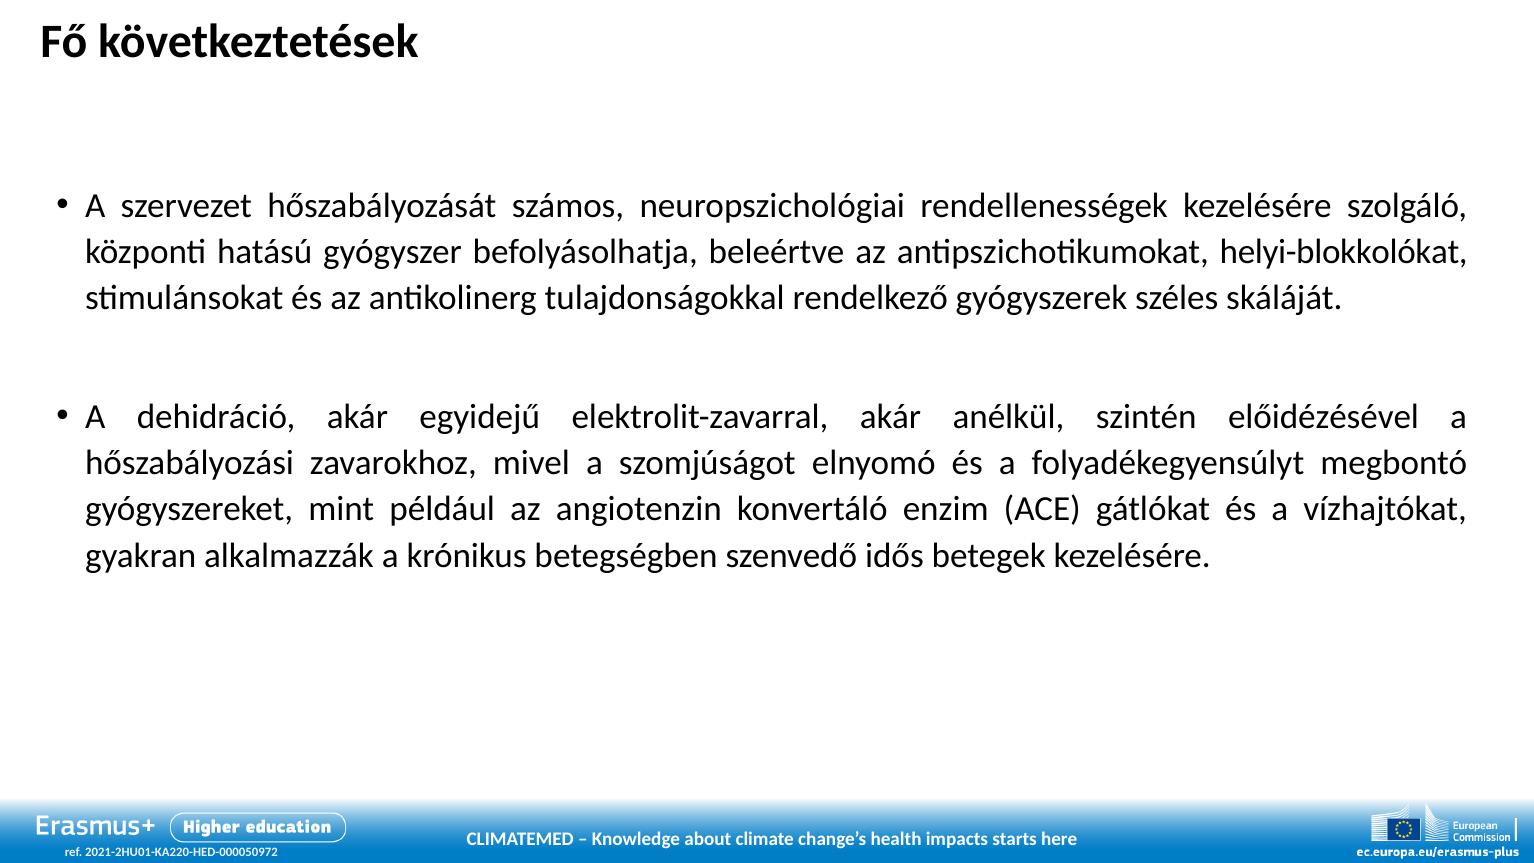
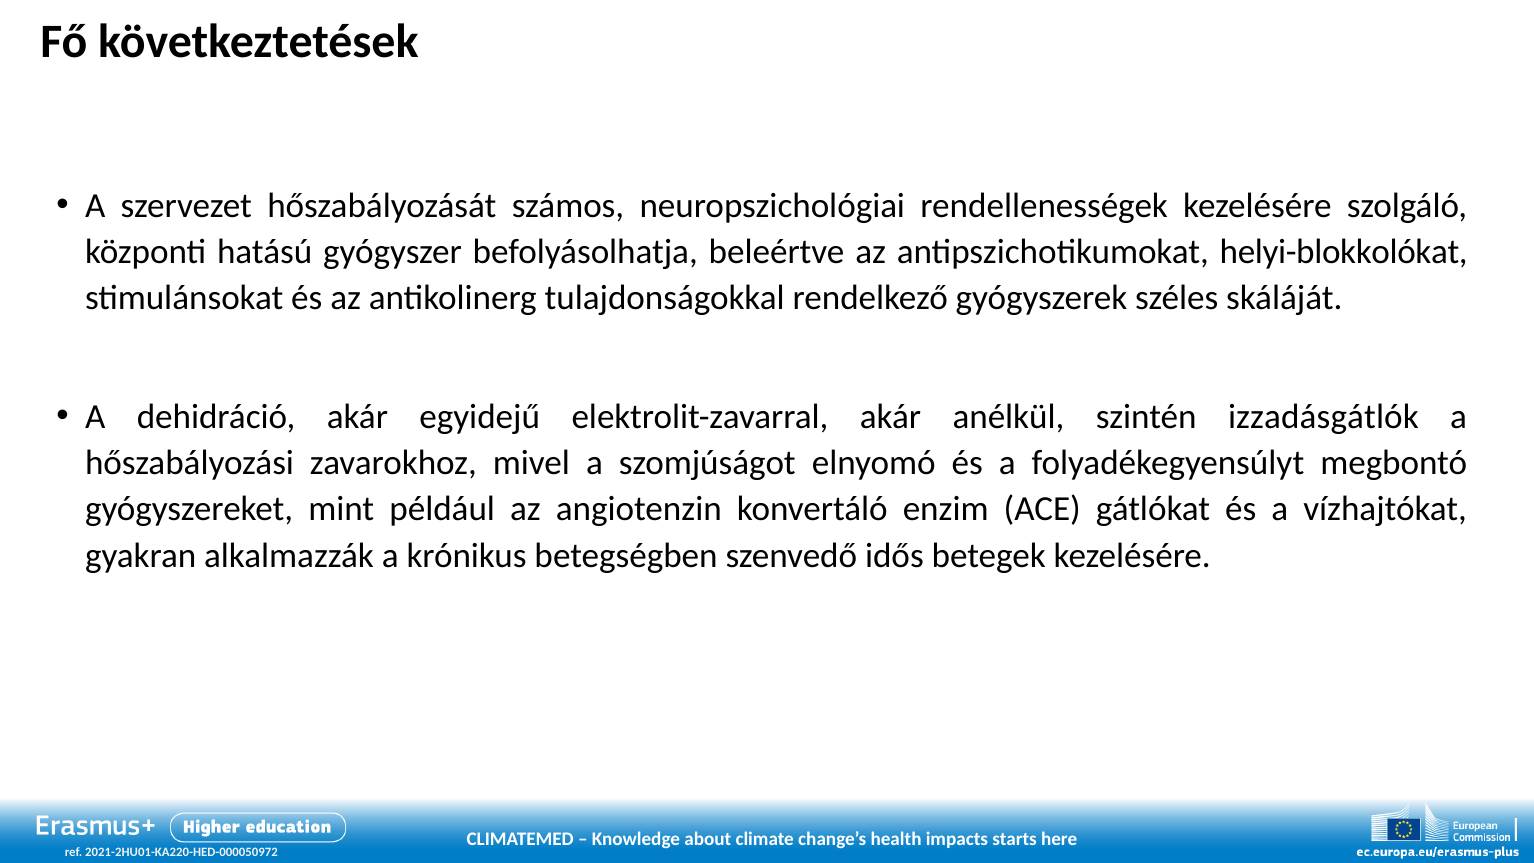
előidézésével: előidézésével -> izzadásgátlók (1323, 416)
